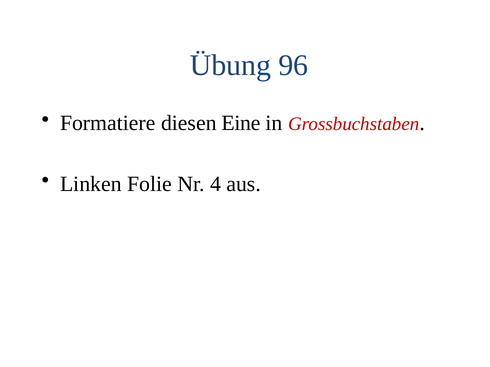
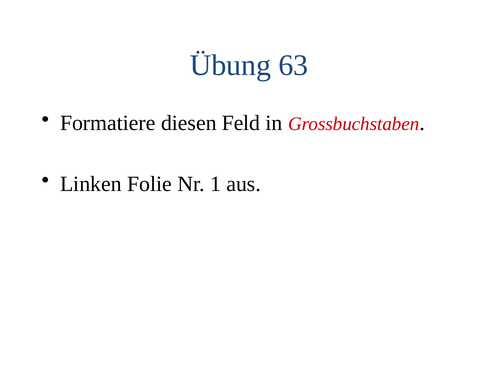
96: 96 -> 63 (293, 65)
Eine: Eine -> Feld (241, 123)
4: 4 -> 1 (215, 184)
